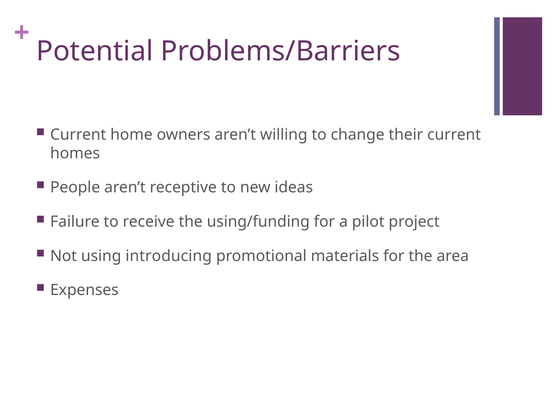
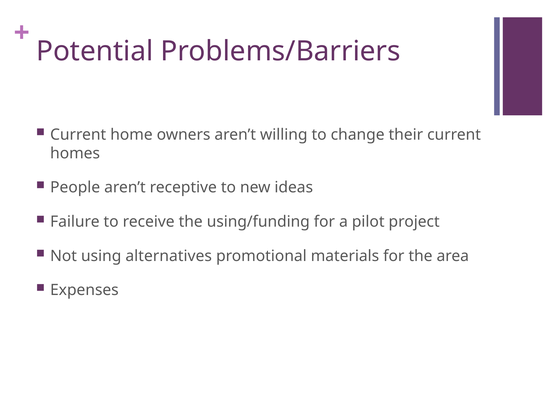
introducing: introducing -> alternatives (169, 256)
